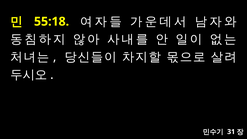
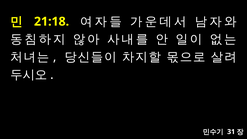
55:18: 55:18 -> 21:18 (52, 22)
